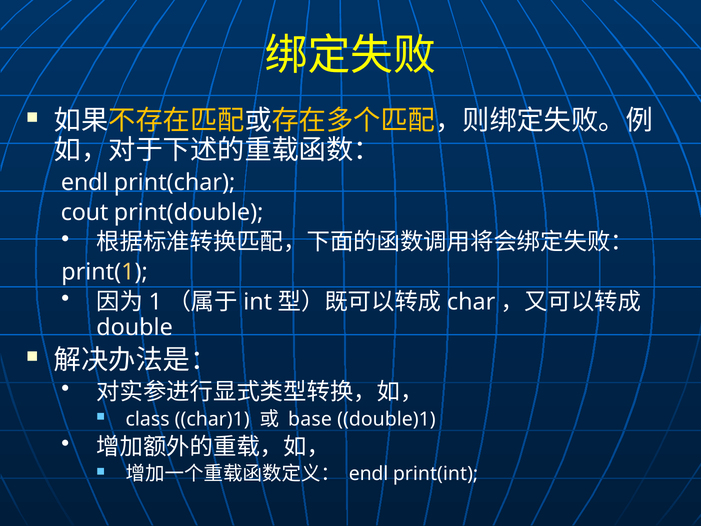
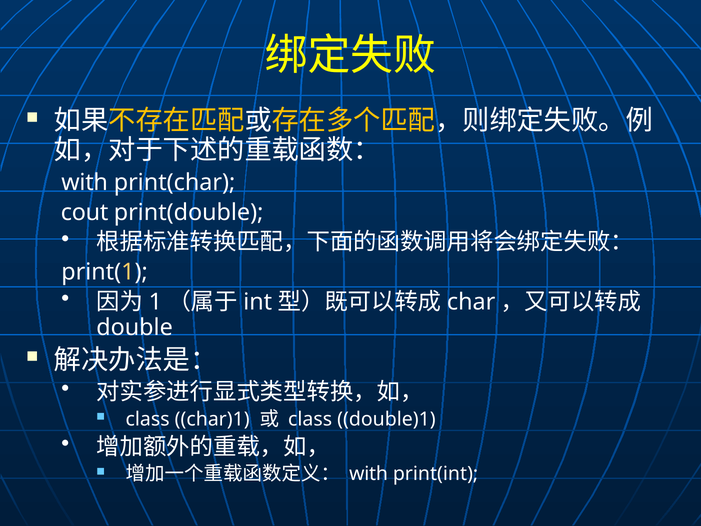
endl: endl -> with (85, 182)
base: base -> class (310, 419)
endl: endl -> with (369, 474)
